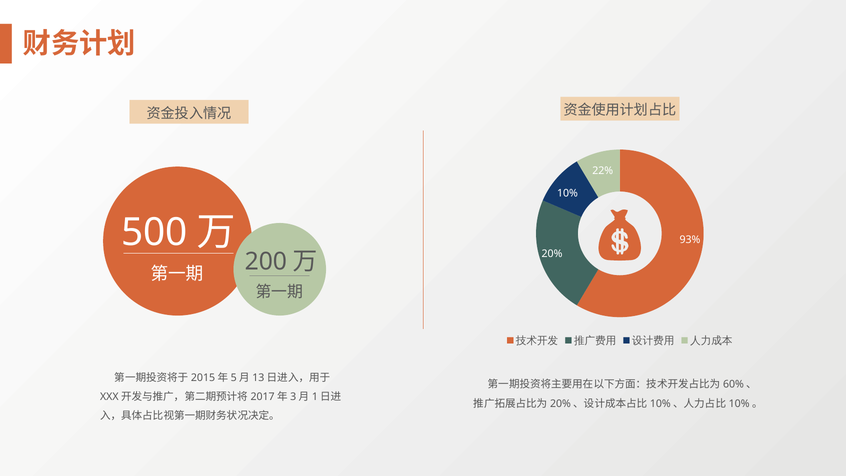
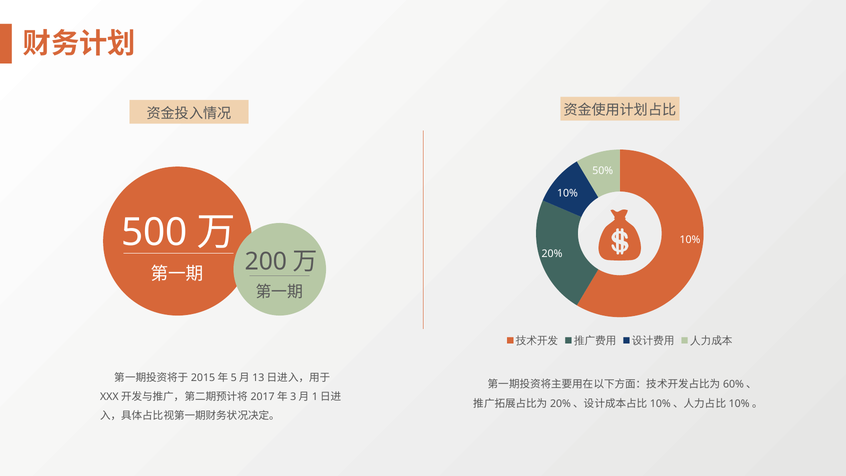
22%: 22% -> 50% (603, 171)
93%: 93% -> 10% (690, 240)
